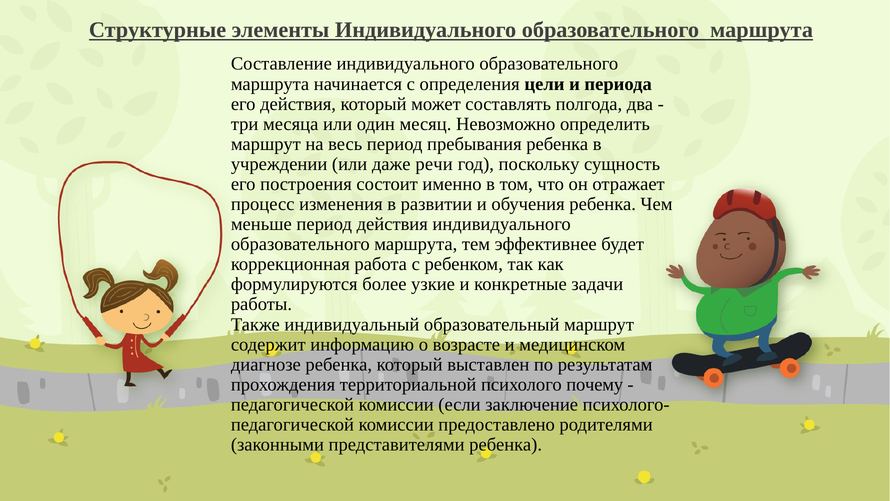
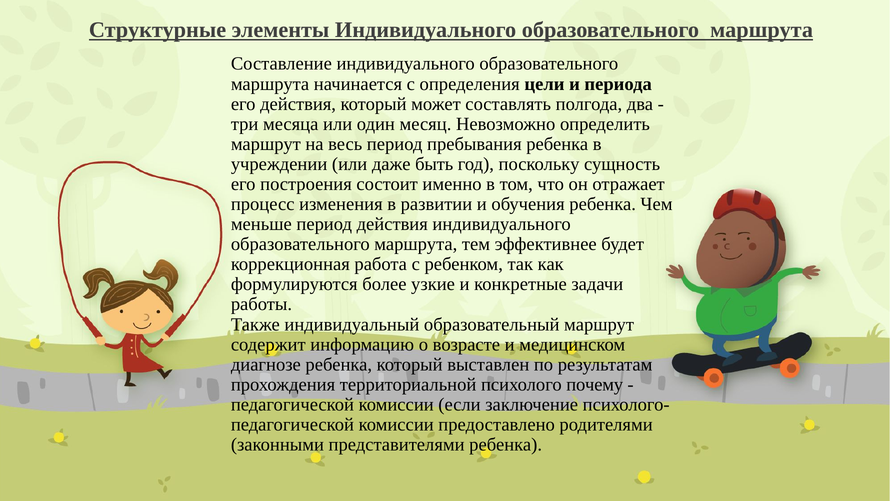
речи: речи -> быть (434, 164)
